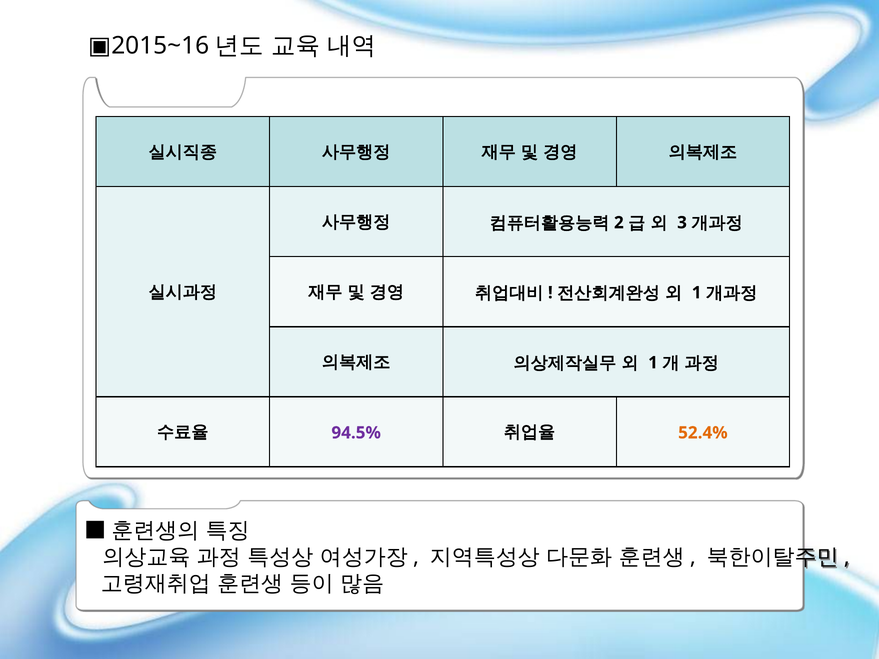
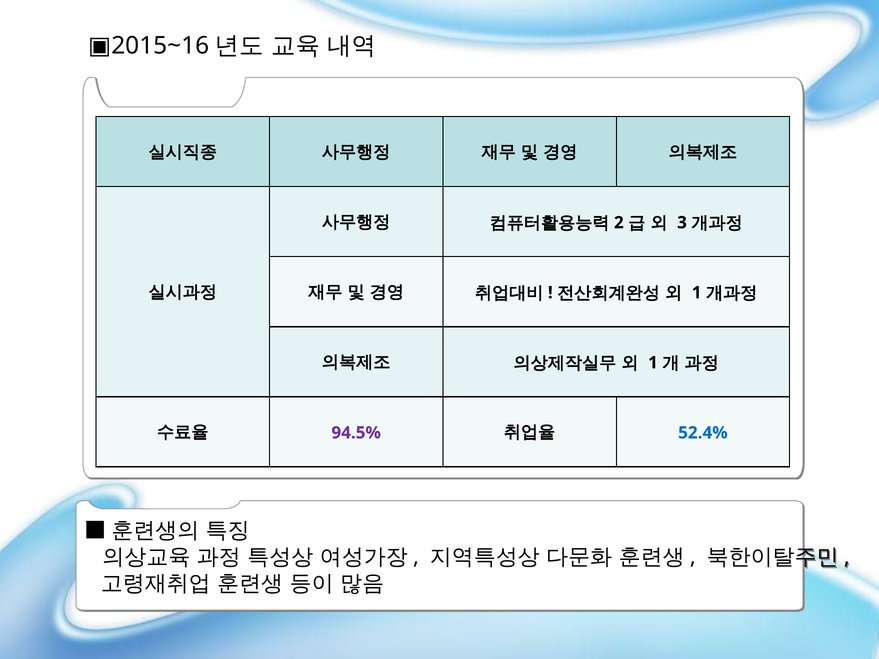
52.4% colour: orange -> blue (703, 433)
